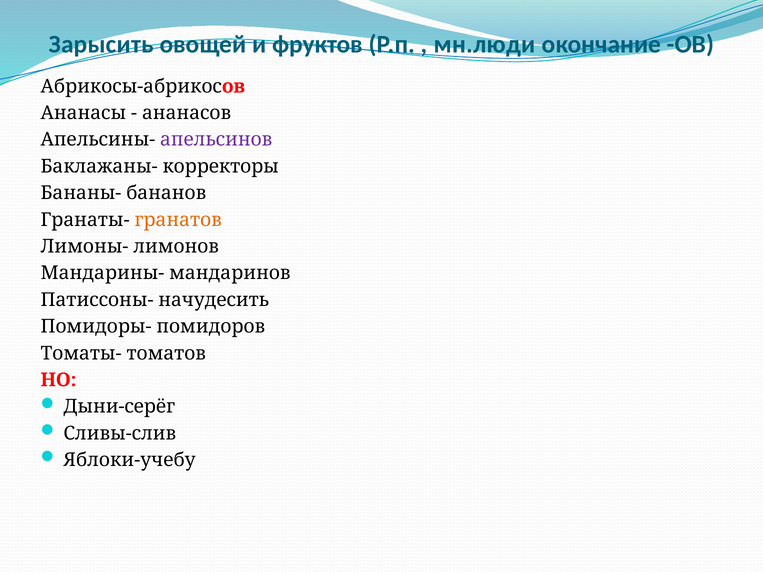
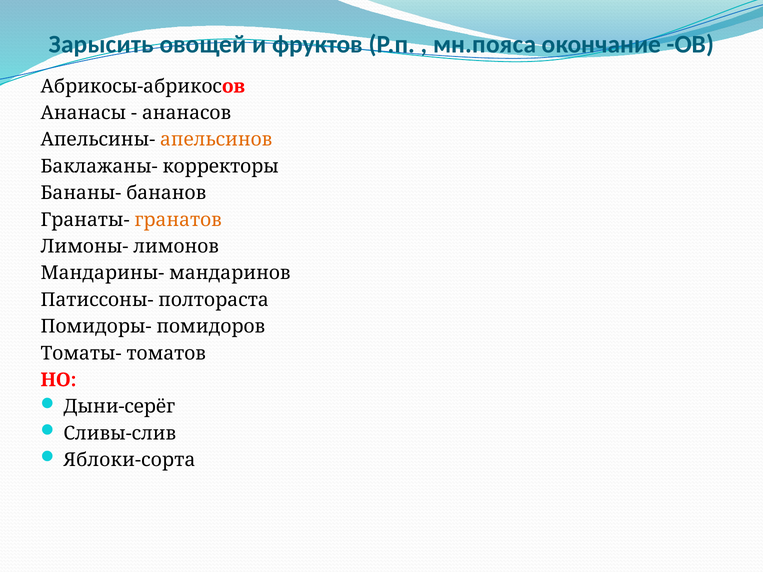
мн.люди: мн.люди -> мн.пояса (485, 44)
апельсинов colour: purple -> orange (216, 140)
начудесить: начудесить -> полтораста (214, 300)
Яблоки-учебу: Яблоки-учебу -> Яблоки-сорта (129, 460)
